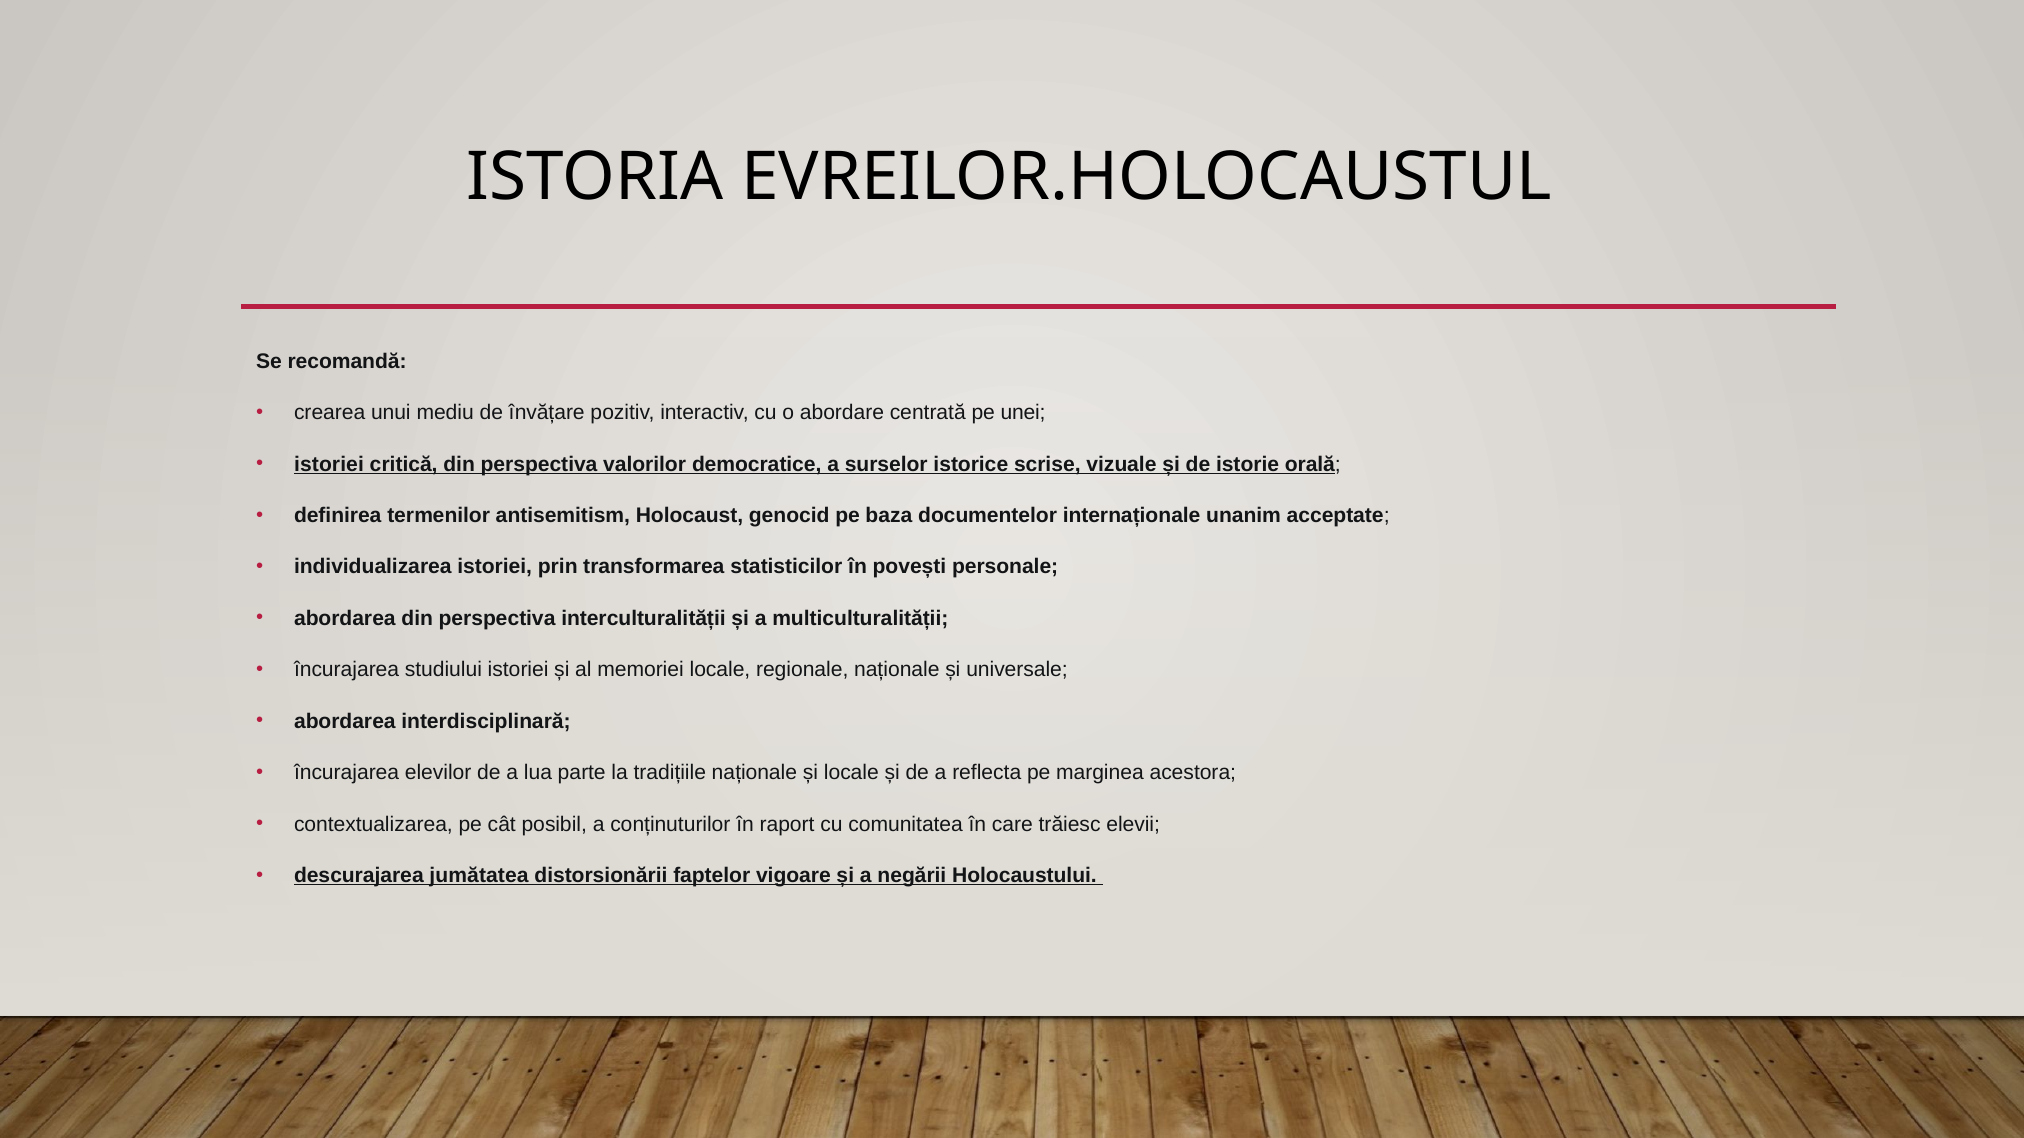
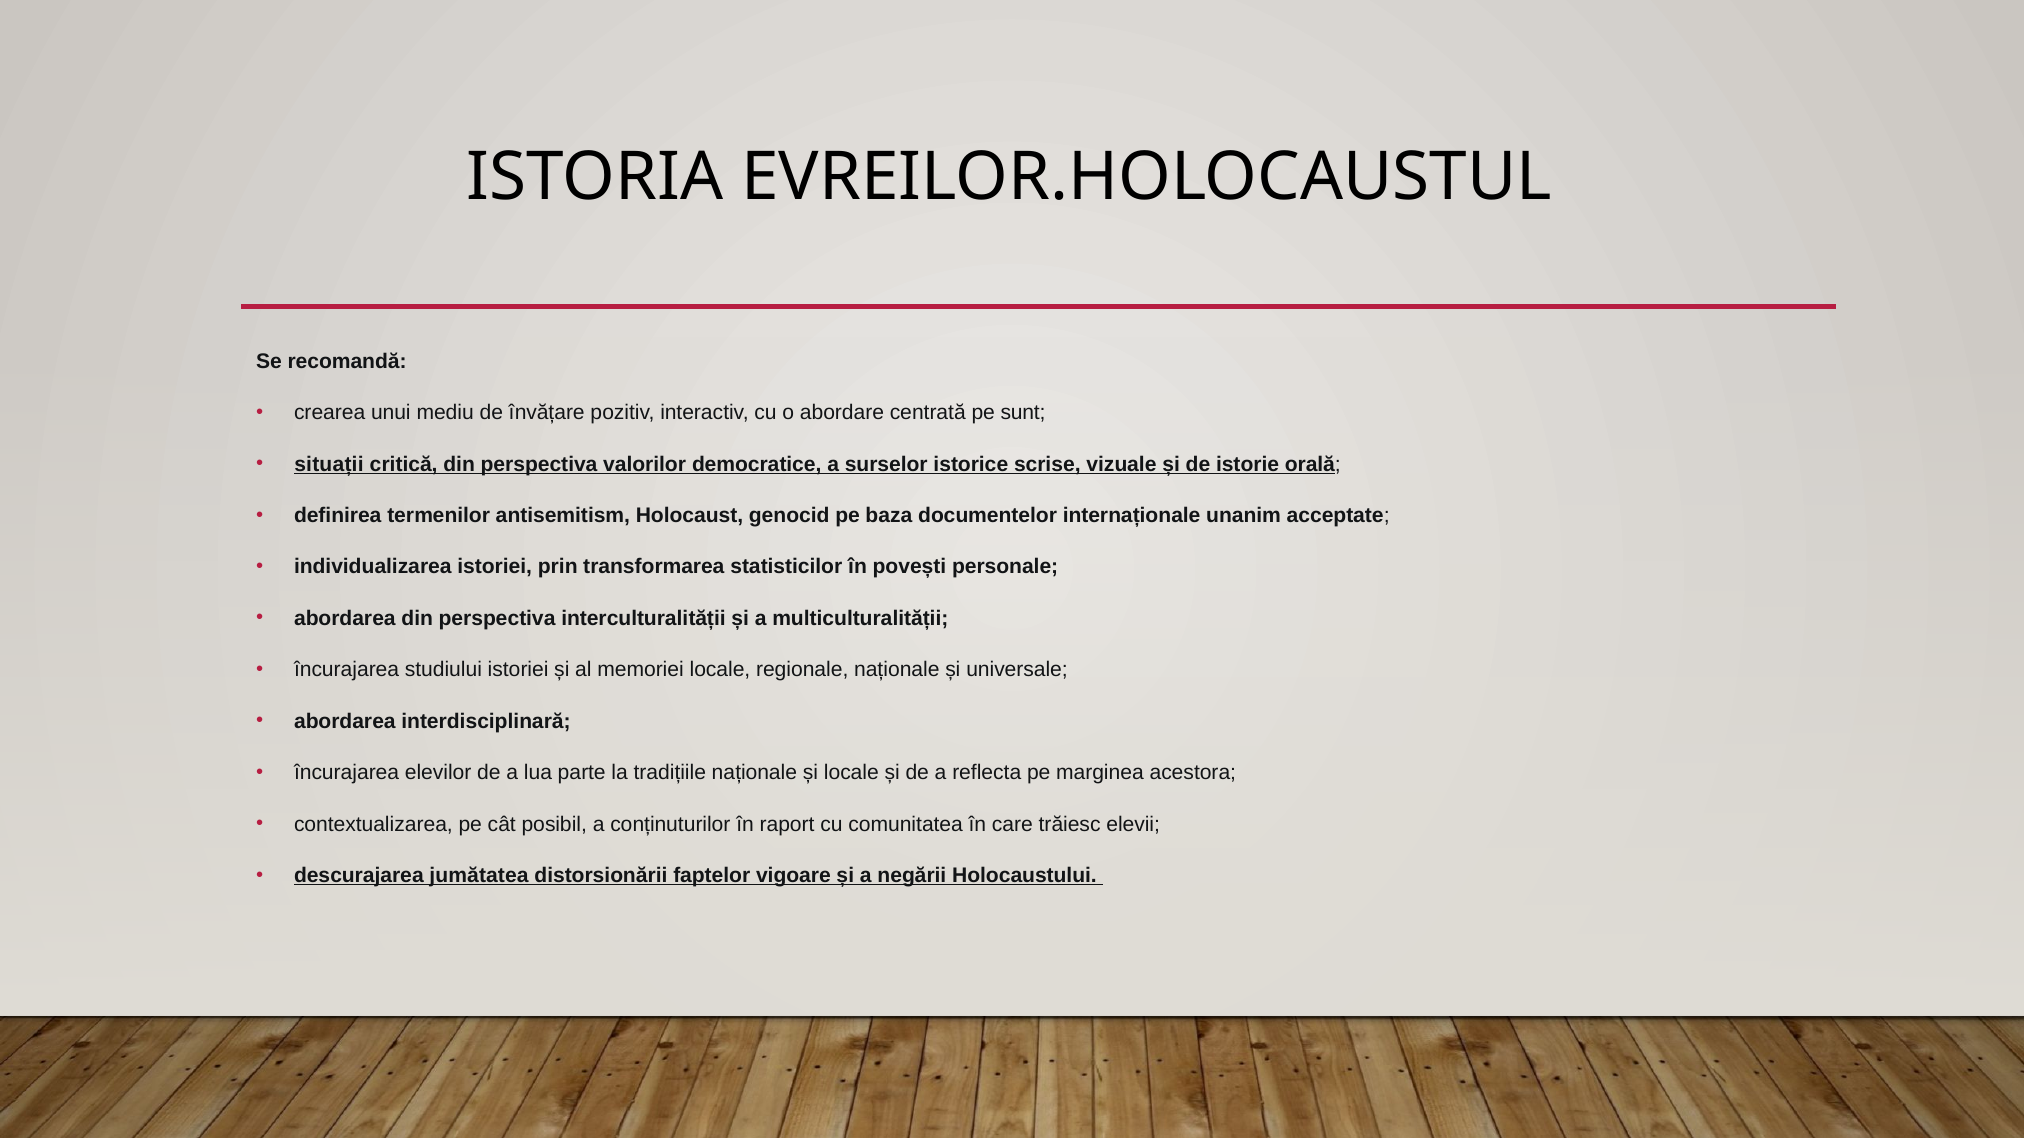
unei: unei -> sunt (1023, 413)
istoriei: istoriei -> situații (329, 464)
